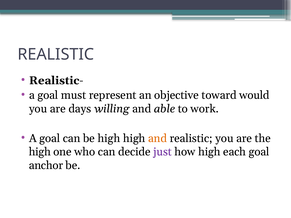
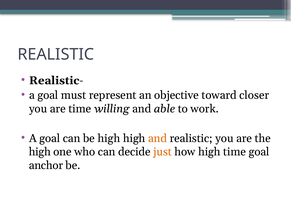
would: would -> closer (254, 95)
are days: days -> time (80, 109)
just colour: purple -> orange (163, 152)
high each: each -> time (235, 152)
